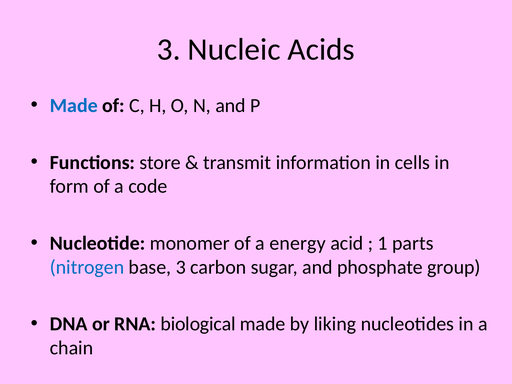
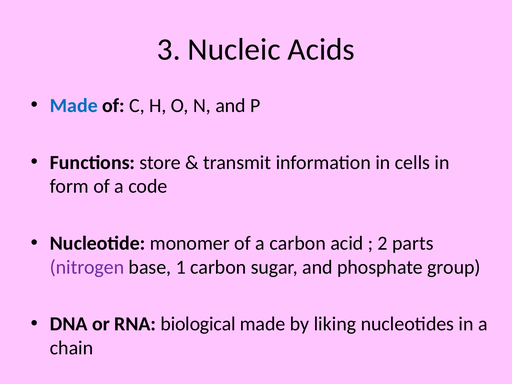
a energy: energy -> carbon (298, 243)
1: 1 -> 2 (383, 243)
nitrogen colour: blue -> purple (87, 267)
base 3: 3 -> 1 (181, 267)
